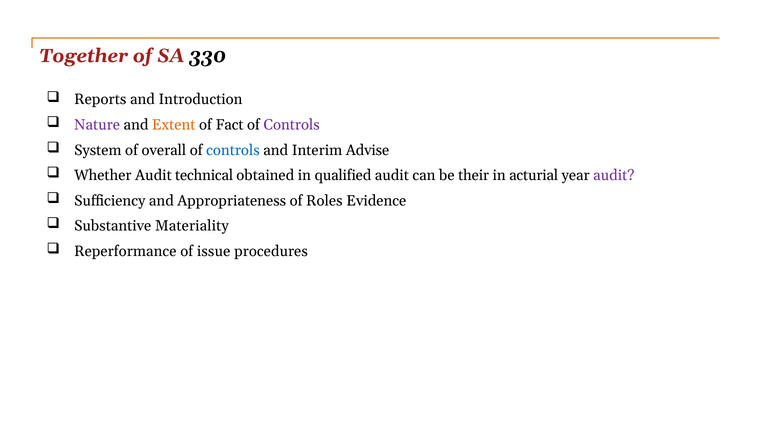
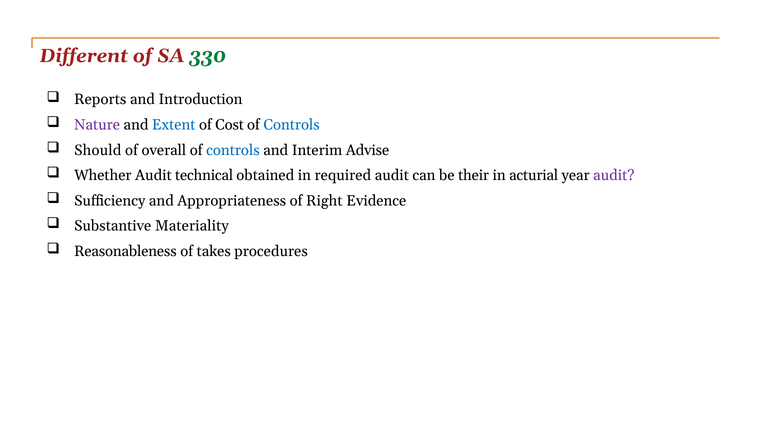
Together: Together -> Different (84, 56)
330 colour: black -> green (207, 56)
Extent colour: orange -> blue (174, 125)
Fact: Fact -> Cost (230, 125)
Controls colour: purple -> blue (292, 125)
System: System -> Should (98, 150)
qualified: qualified -> required (343, 175)
Roles: Roles -> Right (324, 201)
Reperformance: Reperformance -> Reasonableness (125, 251)
issue: issue -> takes (214, 251)
